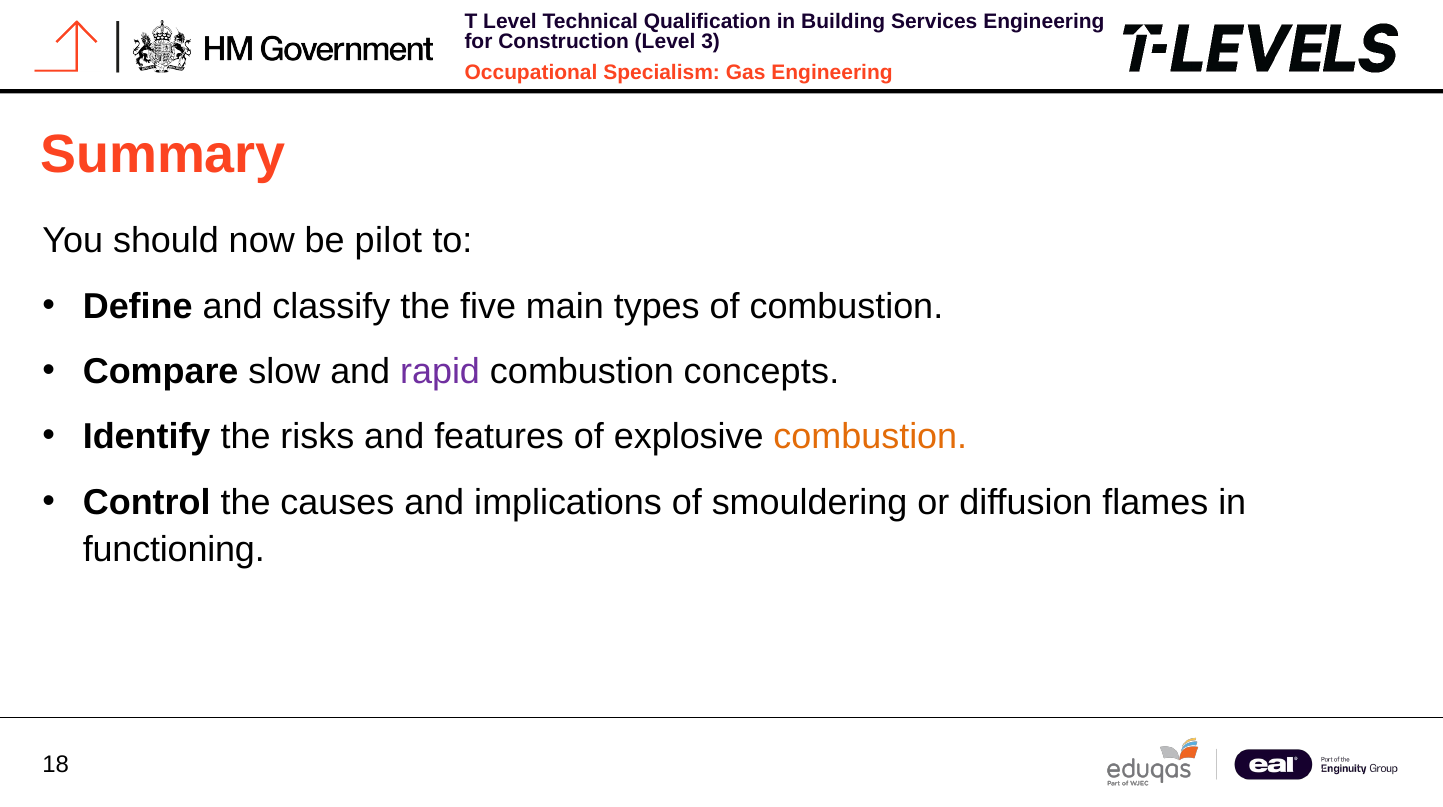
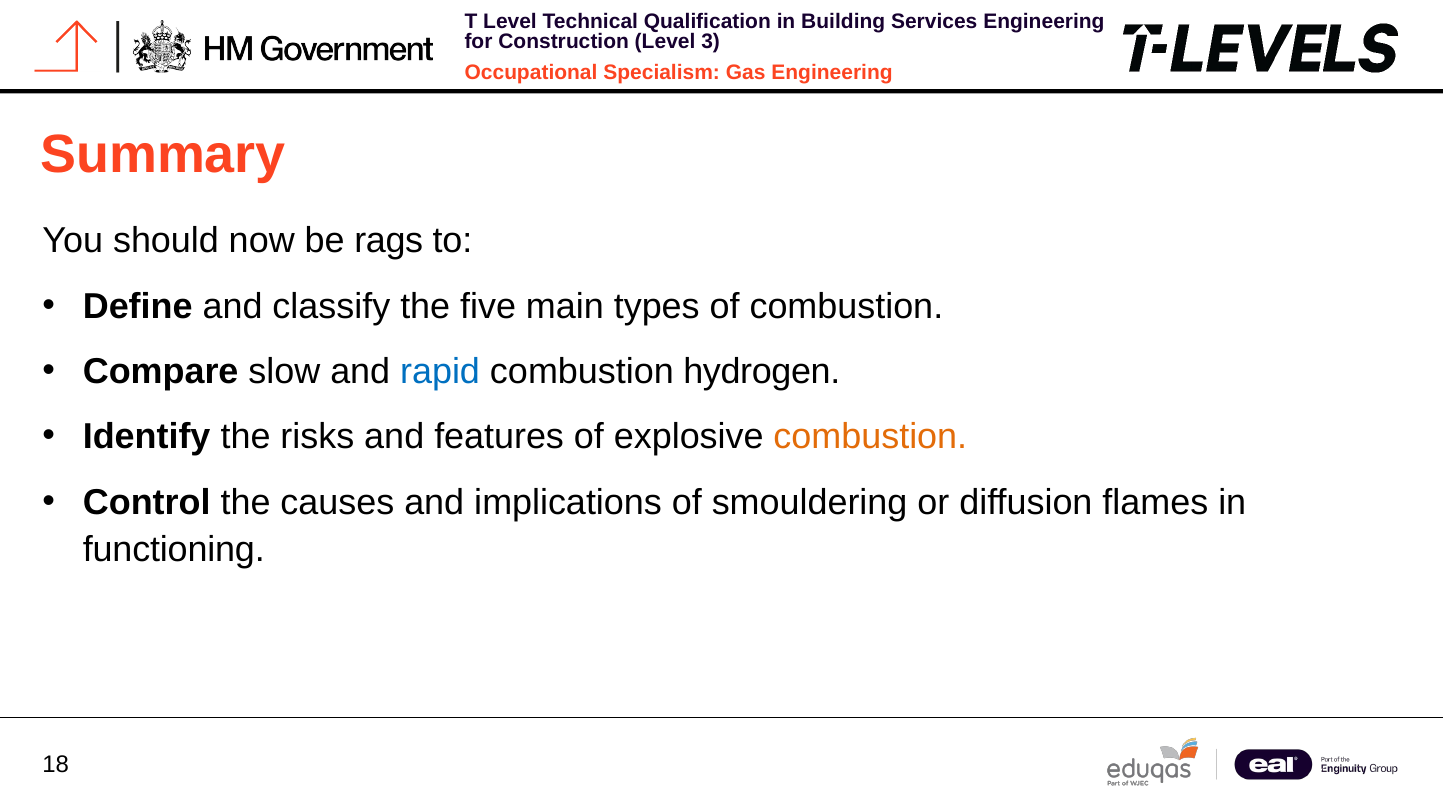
pilot: pilot -> rags (389, 241)
rapid colour: purple -> blue (440, 371)
concepts: concepts -> hydrogen (762, 371)
